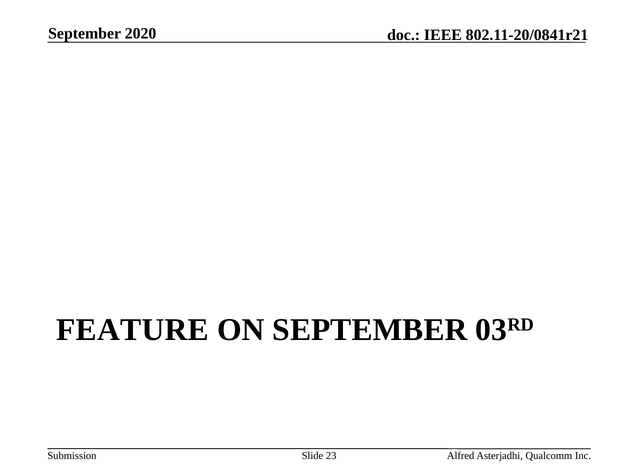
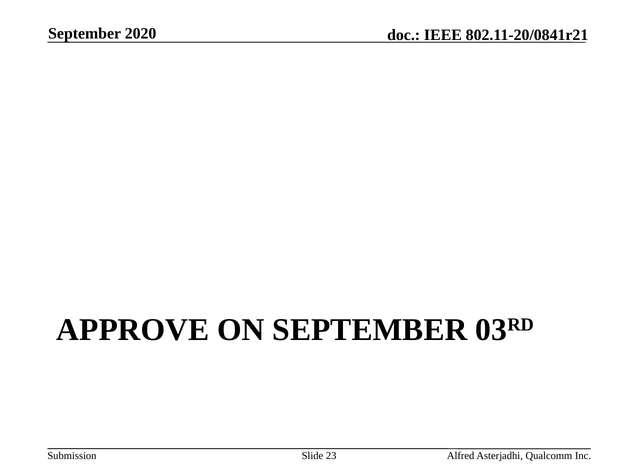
FEATURE: FEATURE -> APPROVE (133, 329)
